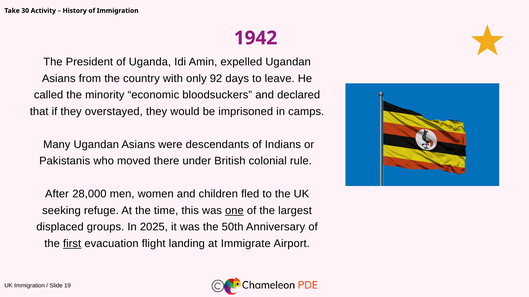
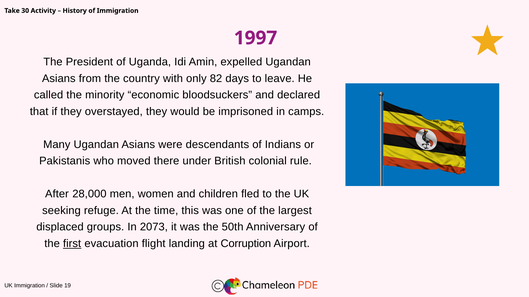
1942: 1942 -> 1997 (256, 38)
92: 92 -> 82 (216, 79)
one underline: present -> none (234, 211)
2025: 2025 -> 2073 (154, 227)
Immigrate: Immigrate -> Corruption (246, 244)
